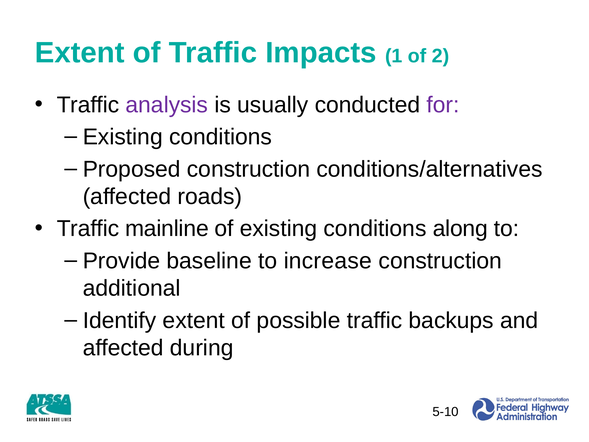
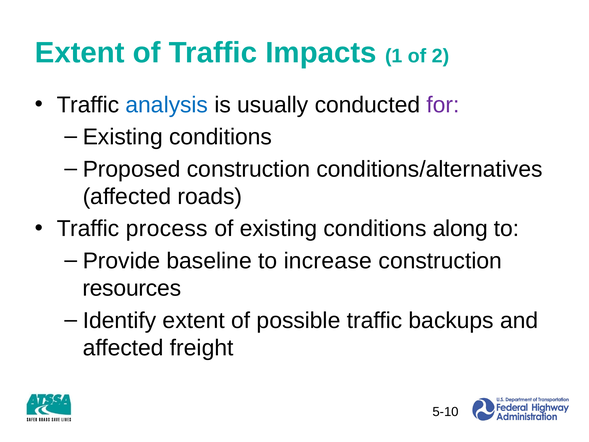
analysis colour: purple -> blue (167, 105)
mainline: mainline -> process (167, 229)
additional: additional -> resources (132, 288)
during: during -> freight (202, 348)
